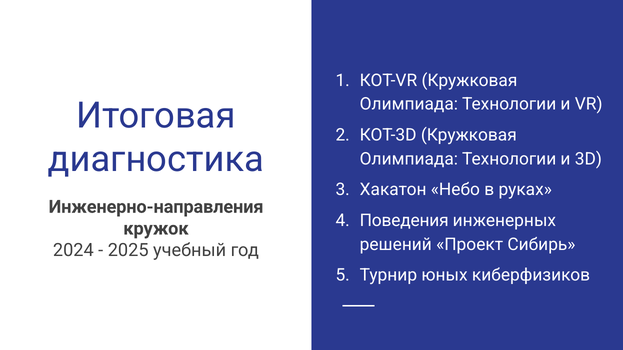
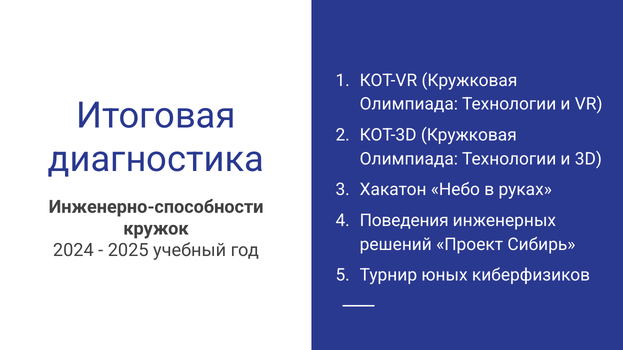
Инженерно-направления: Инженерно-направления -> Инженерно-способности (156, 207)
